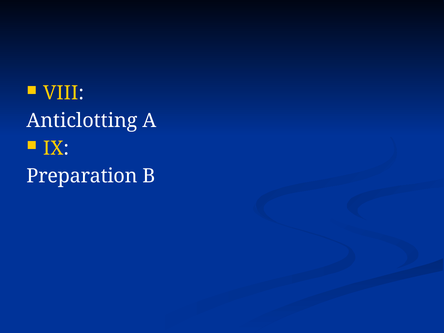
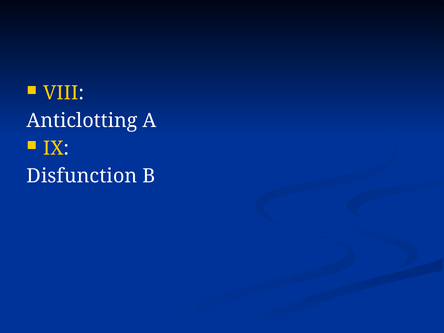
Preparation: Preparation -> Disfunction (82, 176)
